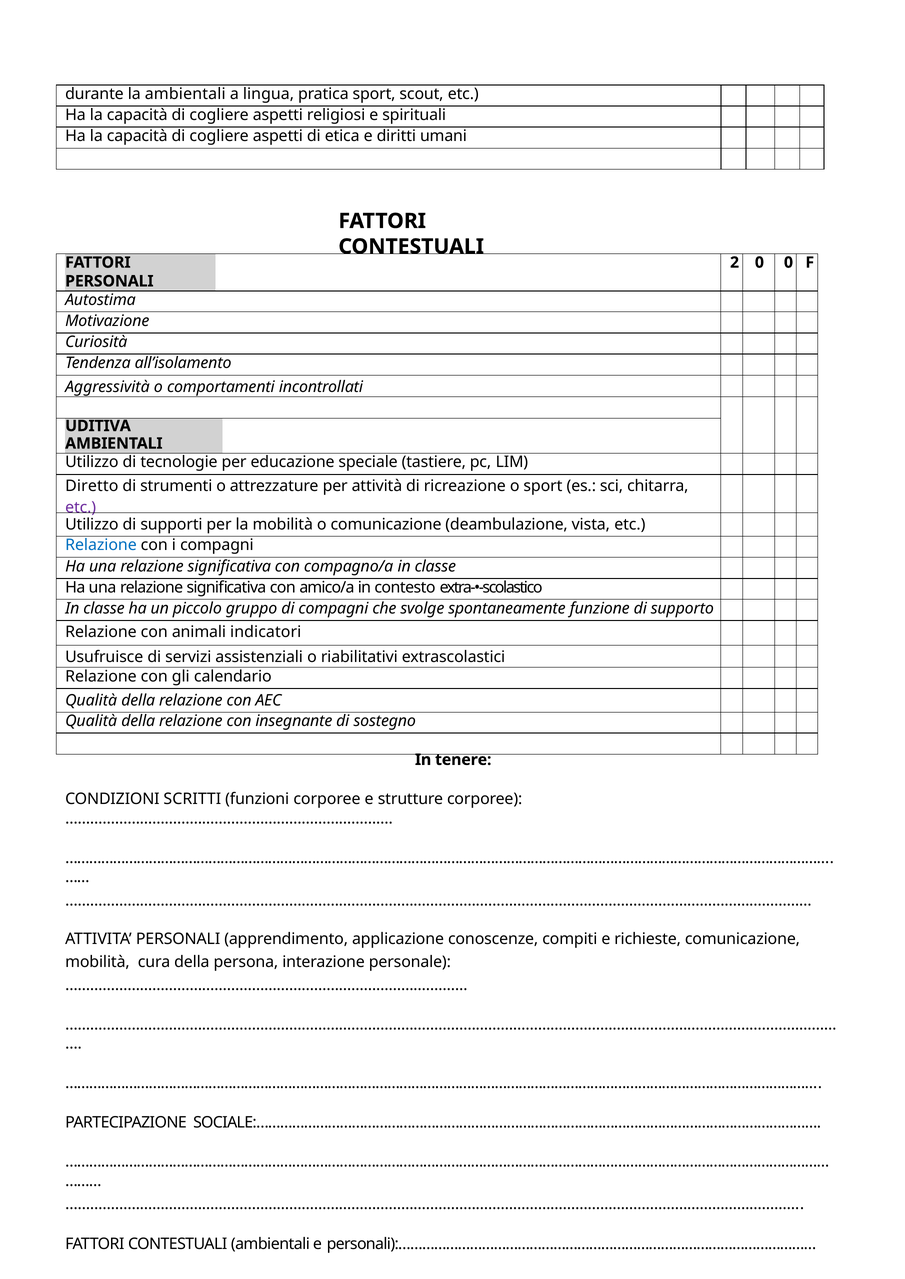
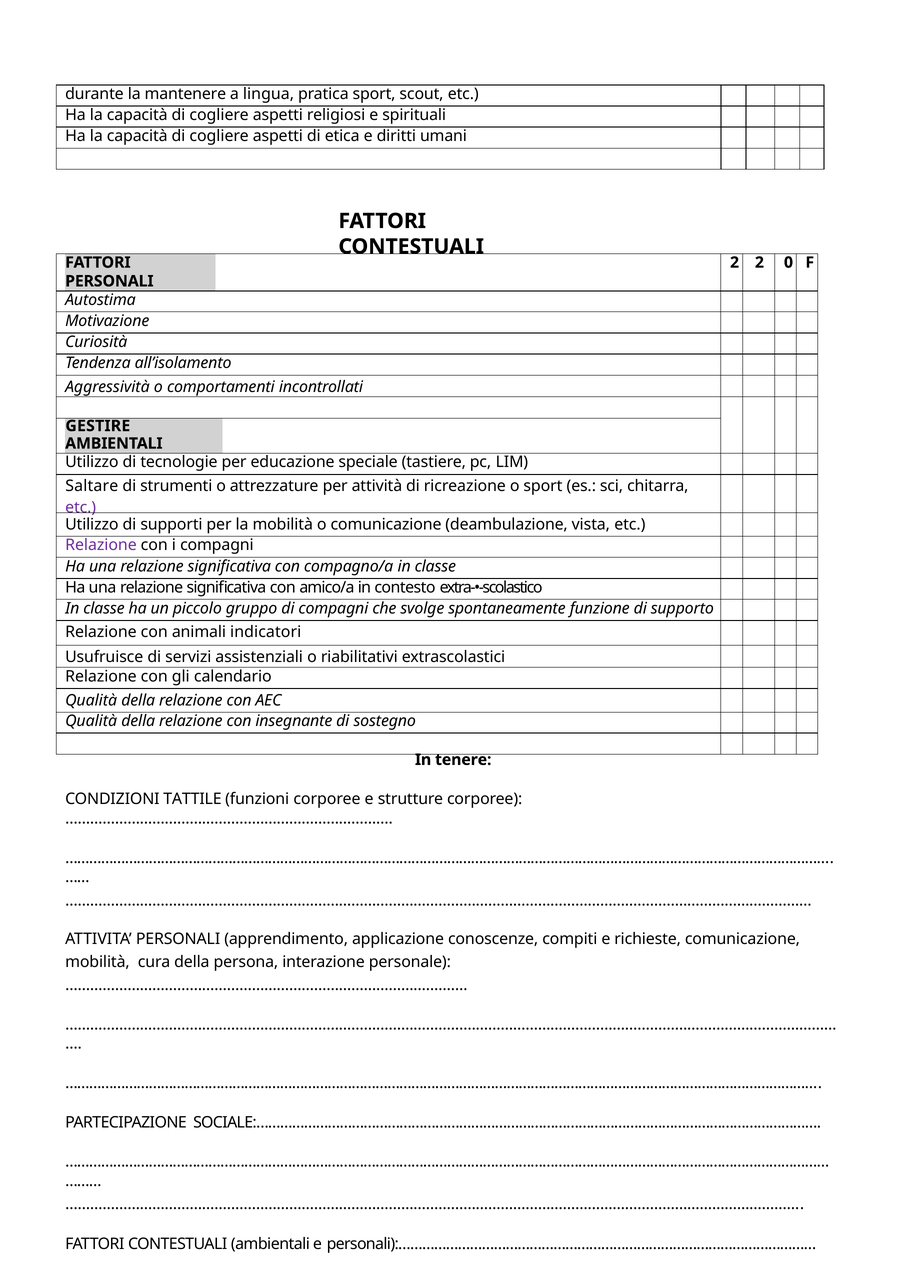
la ambientali: ambientali -> mantenere (185, 94)
2 0: 0 -> 2 (759, 263)
UDITIVA: UDITIVA -> GESTIRE (98, 426)
Diretto: Diretto -> Saltare (92, 486)
Relazione colour: blue -> purple (101, 545)
SCRITTI: SCRITTI -> TATTILE (192, 799)
